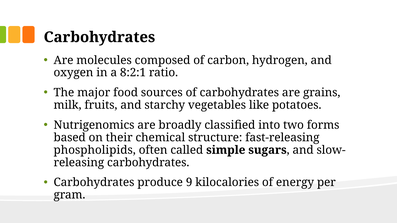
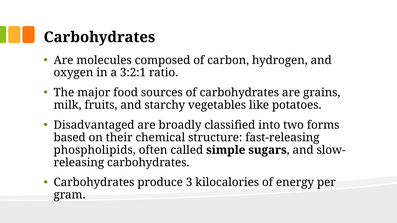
8:2:1: 8:2:1 -> 3:2:1 (133, 73)
Nutrigenomics: Nutrigenomics -> Disadvantaged (94, 125)
9: 9 -> 3 (189, 183)
